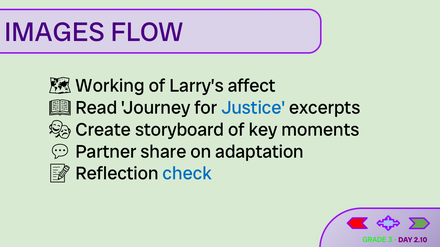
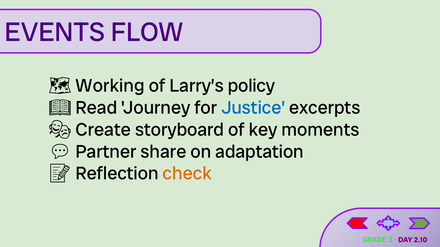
IMAGES: IMAGES -> EVENTS (55, 32)
affect: affect -> policy (252, 86)
check colour: blue -> orange (187, 174)
